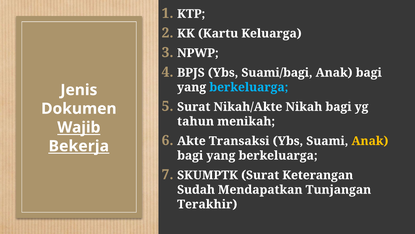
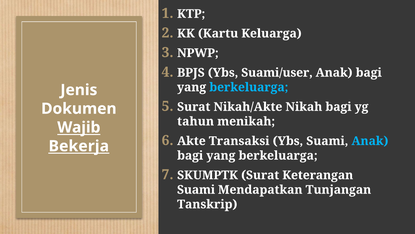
Suami/bagi: Suami/bagi -> Suami/user (277, 73)
Anak colour: yellow -> light blue (370, 141)
Sudah: Sudah -> Suami (196, 189)
Terakhir: Terakhir -> Tanskrip (207, 204)
